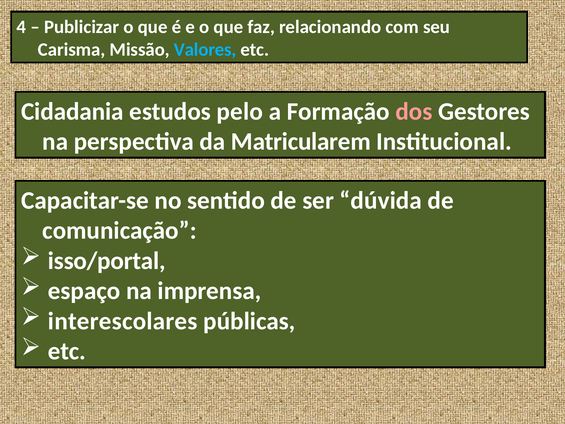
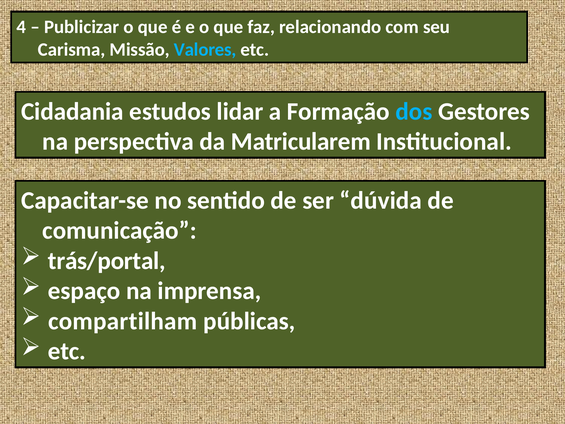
pelo: pelo -> lidar (240, 111)
dos colour: pink -> light blue (414, 111)
isso/portal: isso/portal -> trás/portal (107, 261)
interescolares: interescolares -> compartilham (123, 321)
